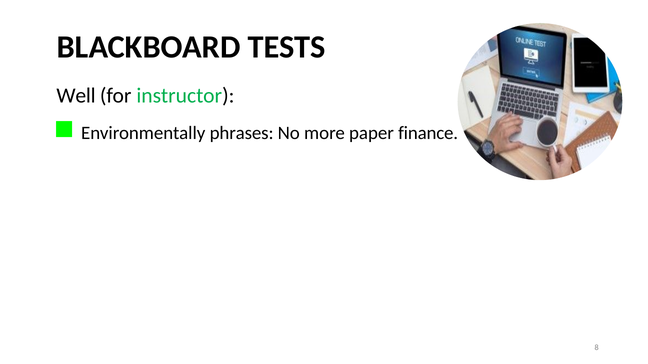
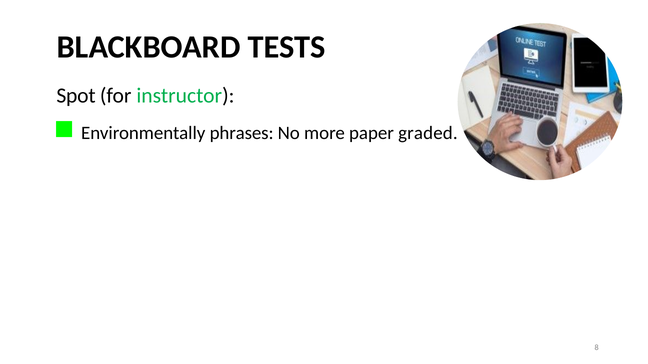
Well: Well -> Spot (76, 96)
finance: finance -> graded (428, 133)
